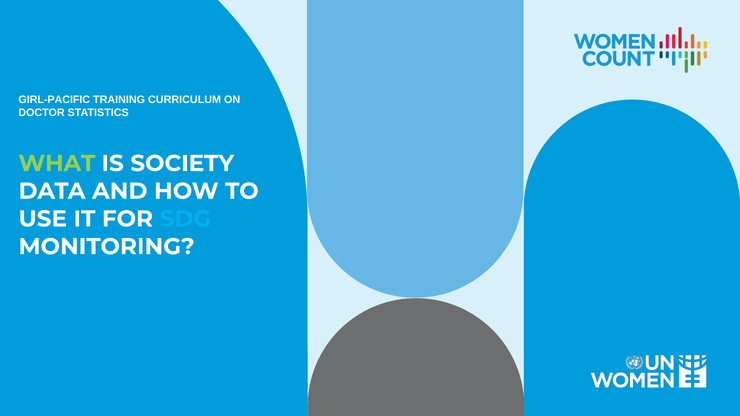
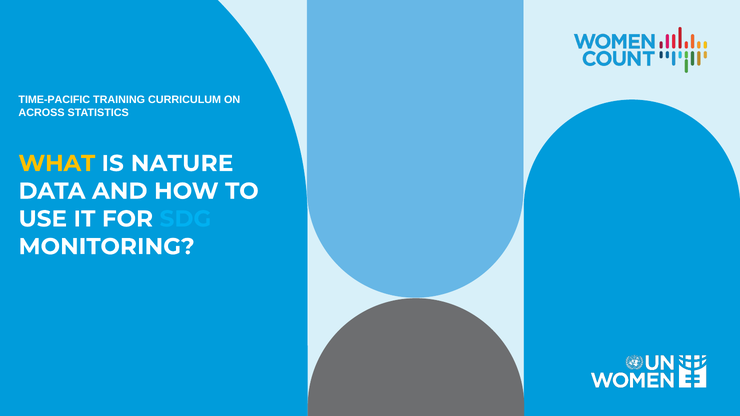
GIRL-PACIFIC: GIRL-PACIFIC -> TIME-PACIFIC (54, 100)
DOCTOR: DOCTOR -> ACROSS (42, 113)
WHAT colour: light green -> yellow (57, 164)
SOCIETY: SOCIETY -> NATURE (182, 164)
